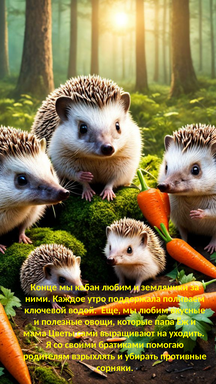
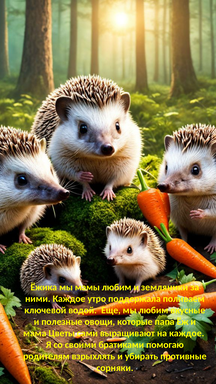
Конце: Конце -> Ёжика (44, 287)
кабан: кабан -> мамы (87, 287)
на уходить: уходить -> каждое (187, 333)
